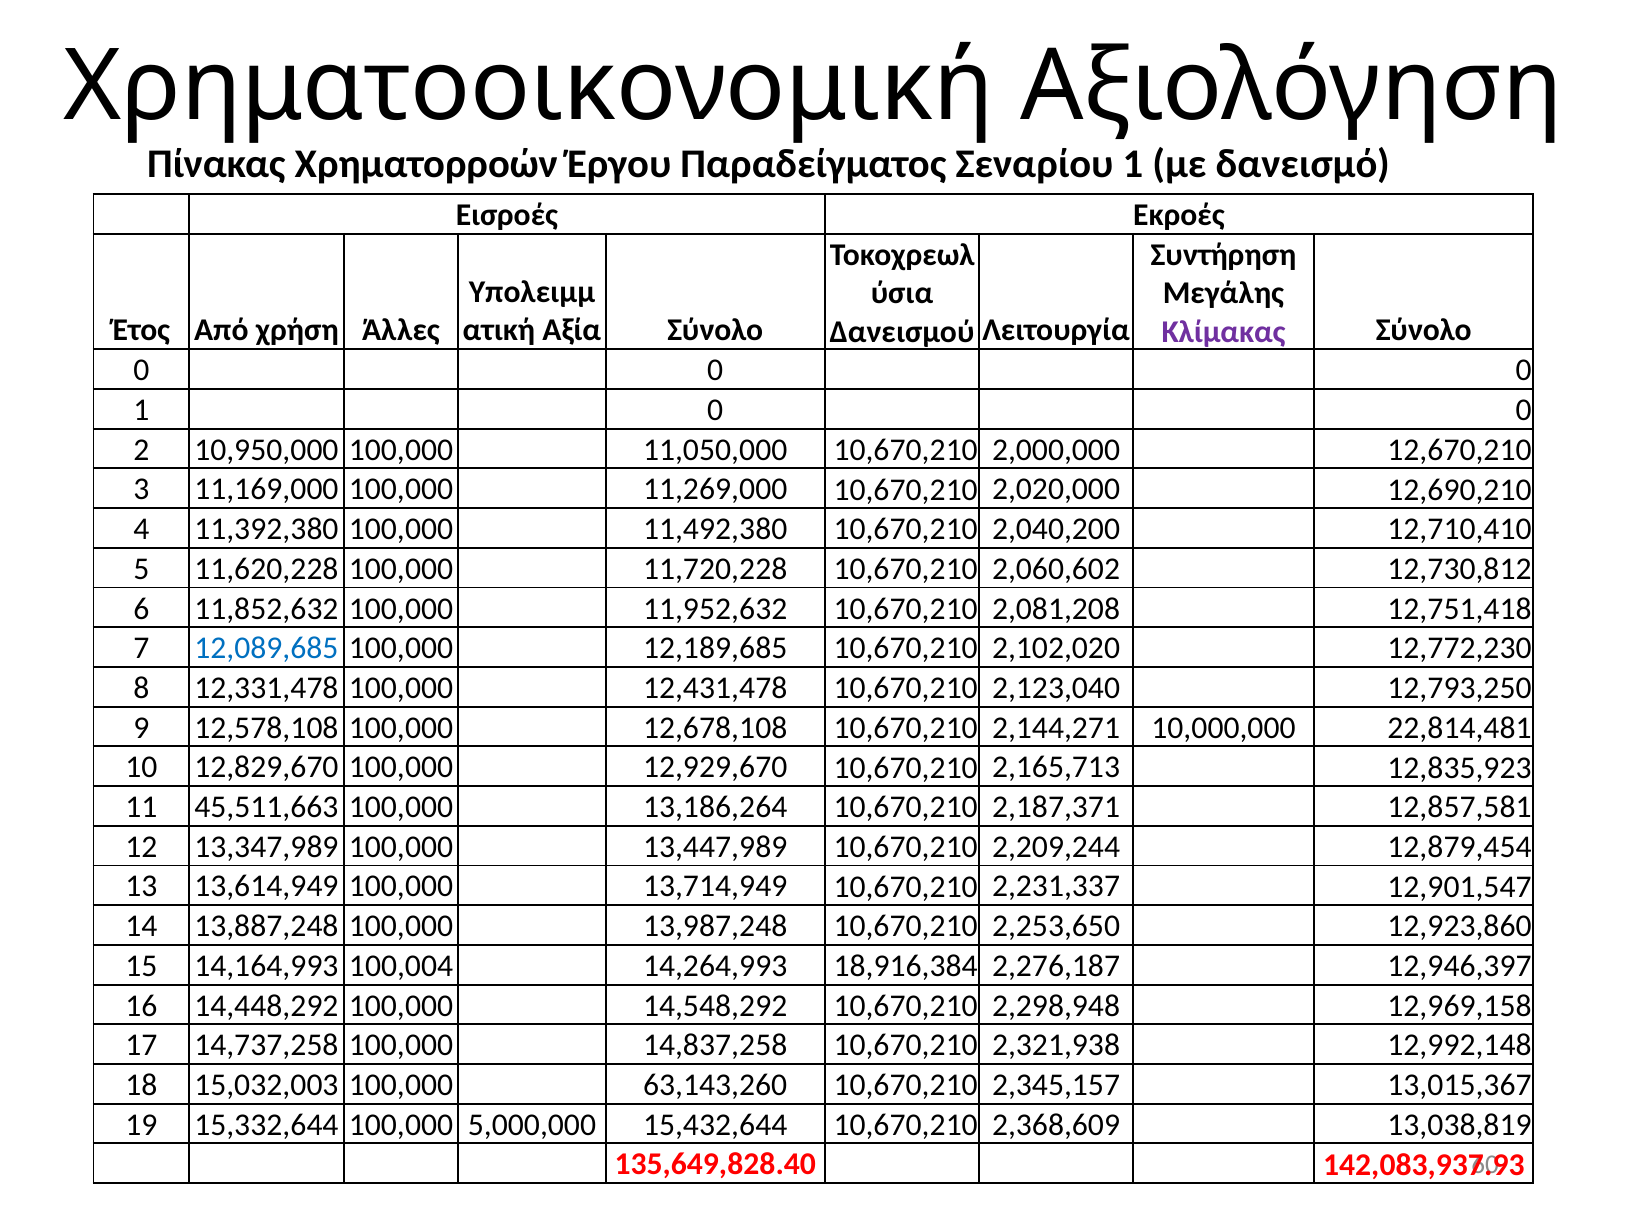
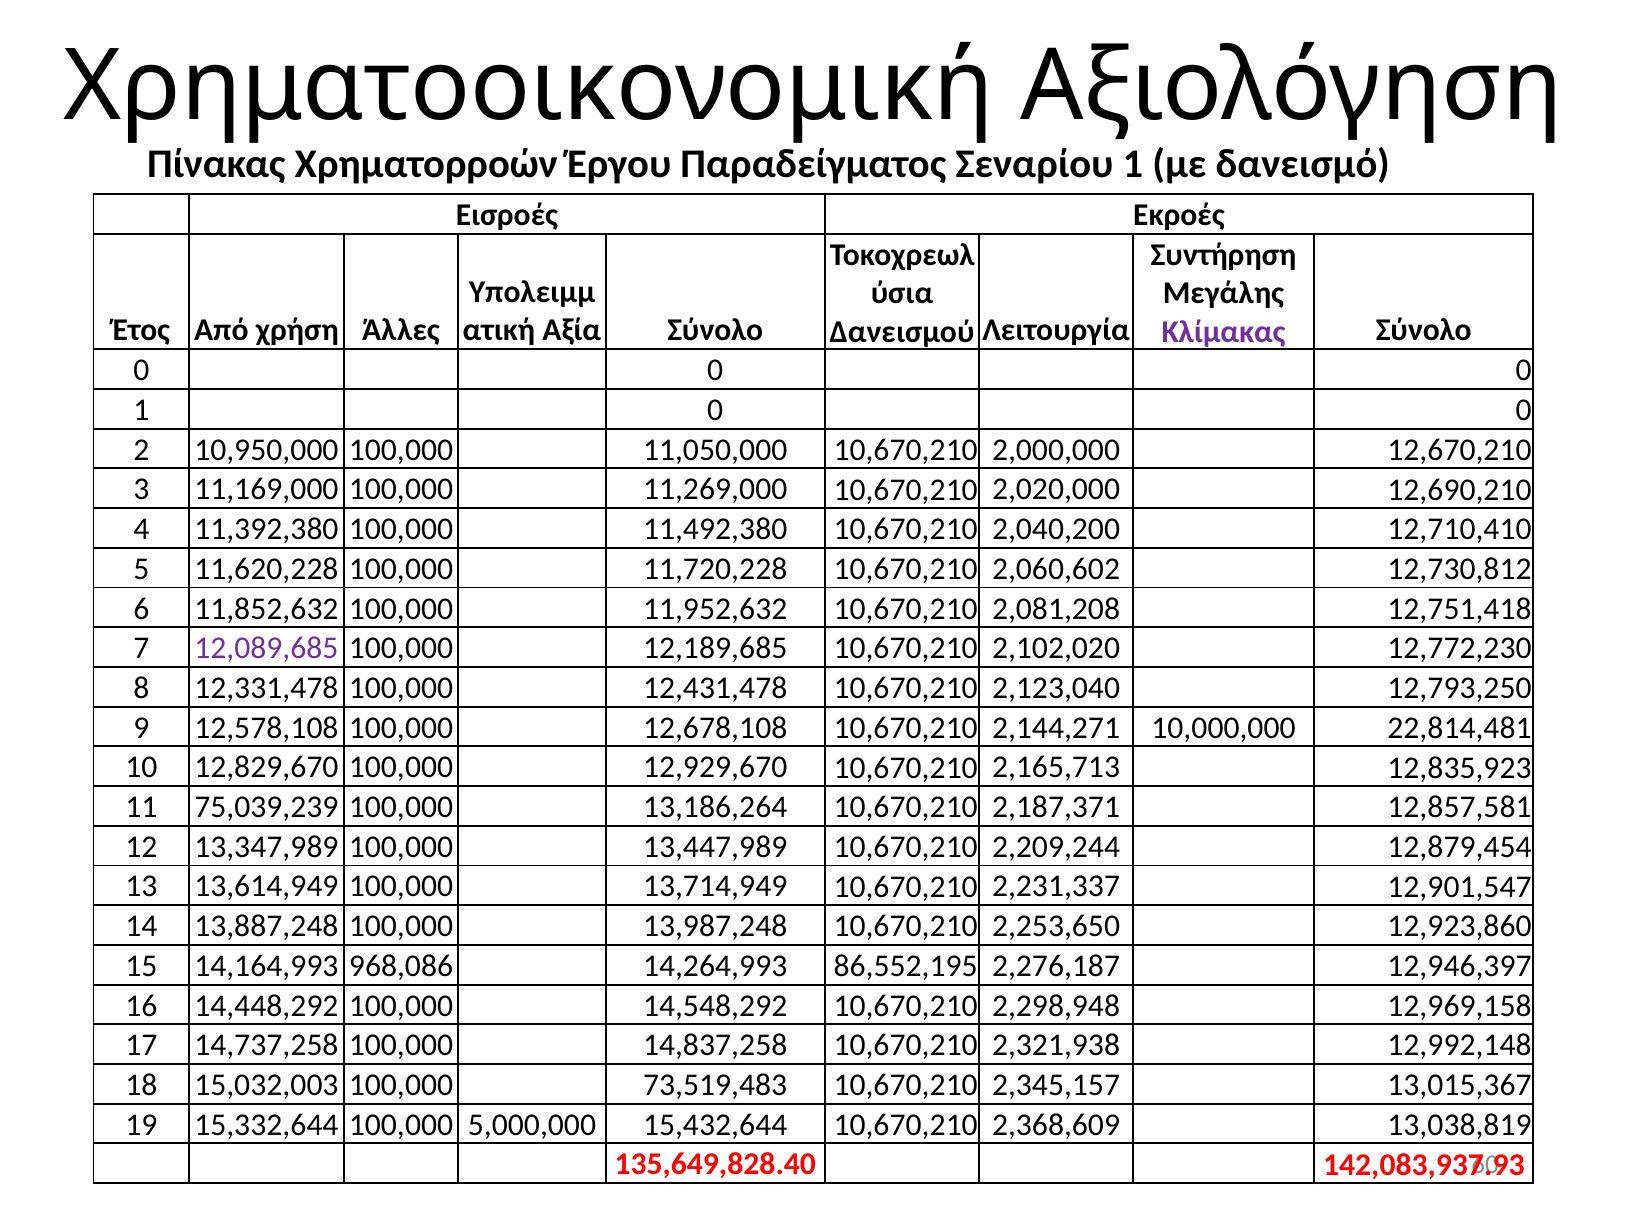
12,089,685 colour: blue -> purple (266, 648)
45,511,663: 45,511,663 -> 75,039,239 (266, 807)
100,004: 100,004 -> 968,086 (401, 966)
18,916,384: 18,916,384 -> 86,552,195 (906, 966)
63,143,260: 63,143,260 -> 73,519,483 (715, 1085)
